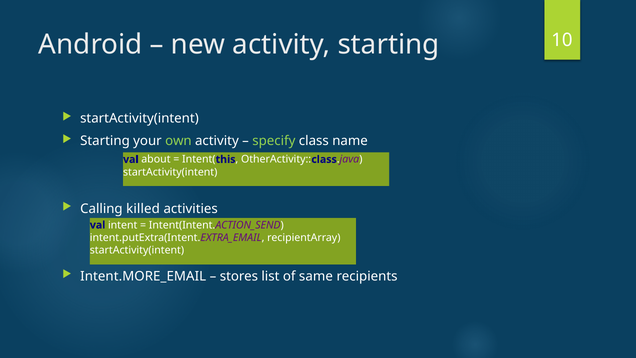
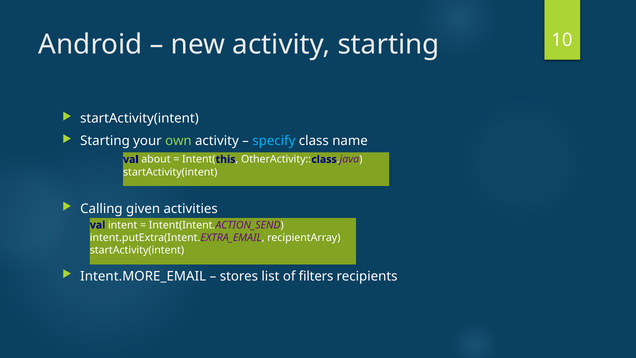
specify colour: light green -> light blue (274, 141)
killed: killed -> given (143, 209)
same: same -> filters (316, 276)
